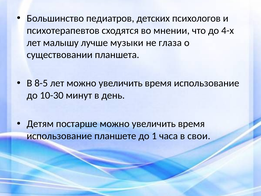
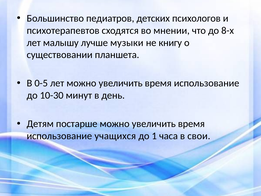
4-х: 4-х -> 8-х (228, 30)
глаза: глаза -> книгу (170, 43)
8-5: 8-5 -> 0-5 (41, 83)
планшете: планшете -> учащихся (115, 136)
